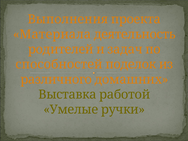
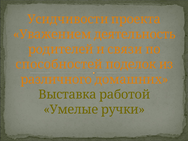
Выполнения: Выполнения -> Усидчивости (68, 19)
Материала: Материала -> Уважением (52, 34)
задач: задач -> связи (125, 49)
